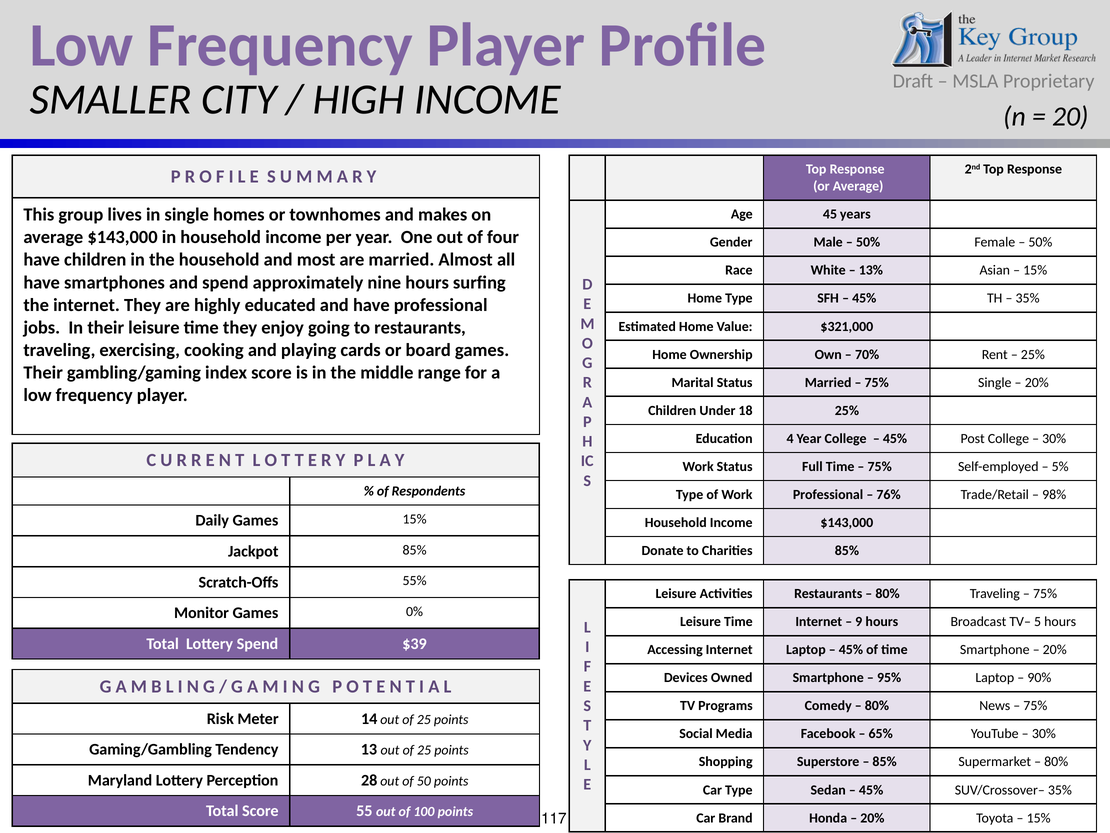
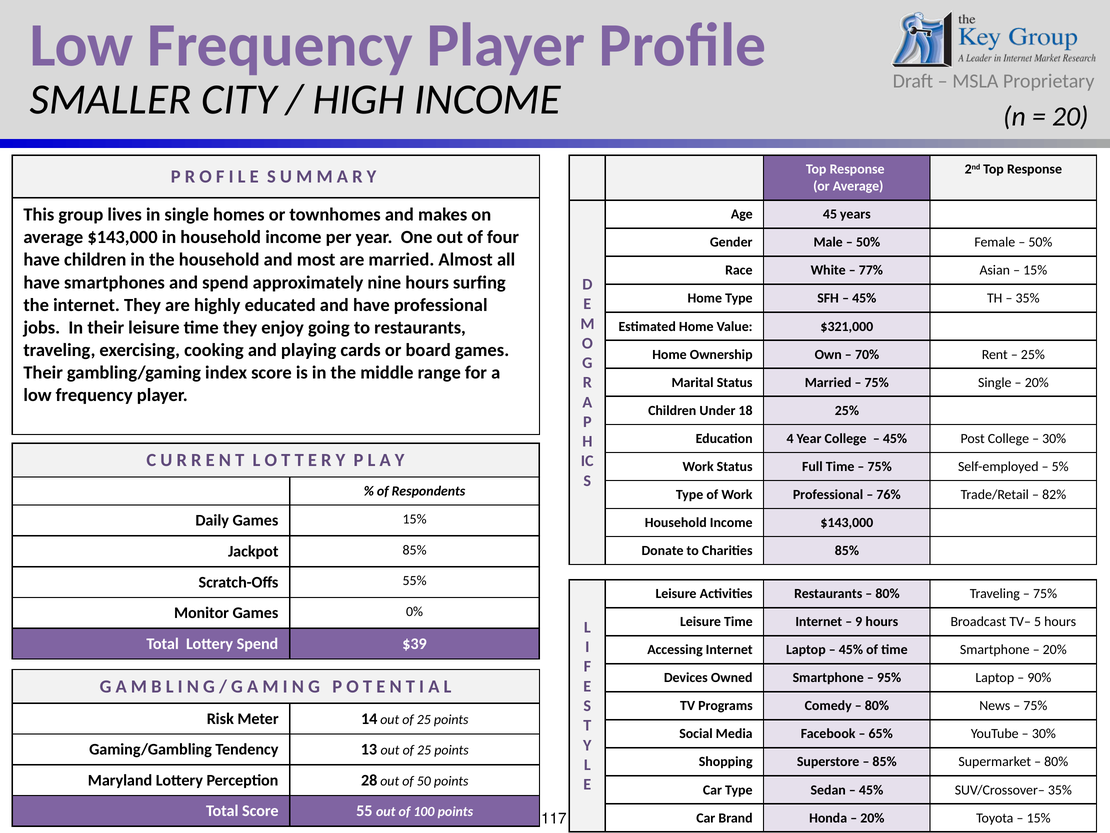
13%: 13% -> 77% (871, 270)
98%: 98% -> 82% (1054, 494)
